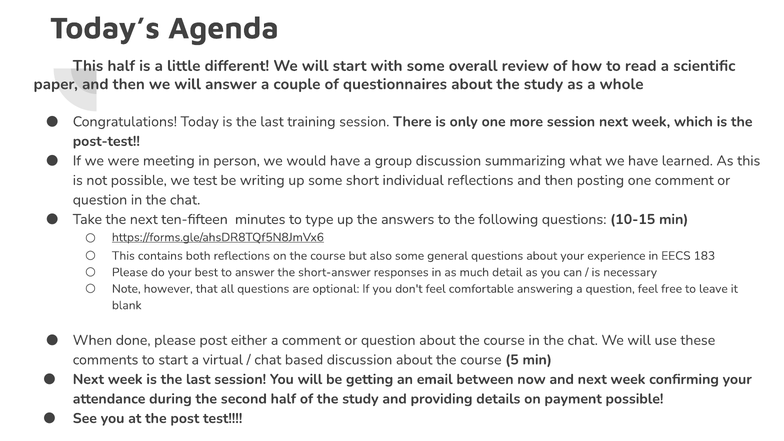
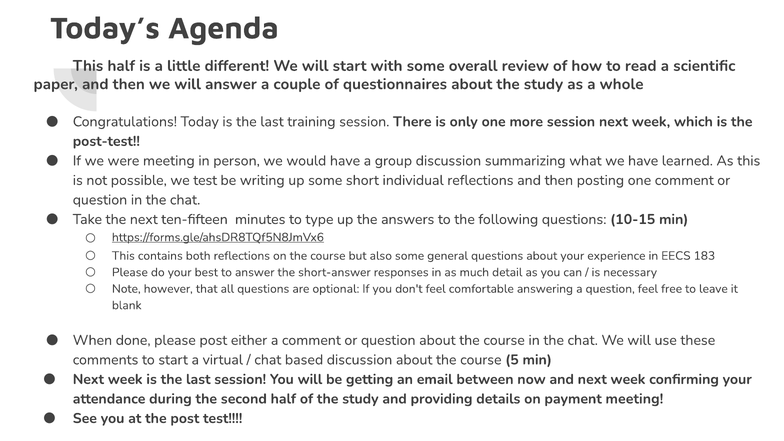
payment possible: possible -> meeting (634, 399)
